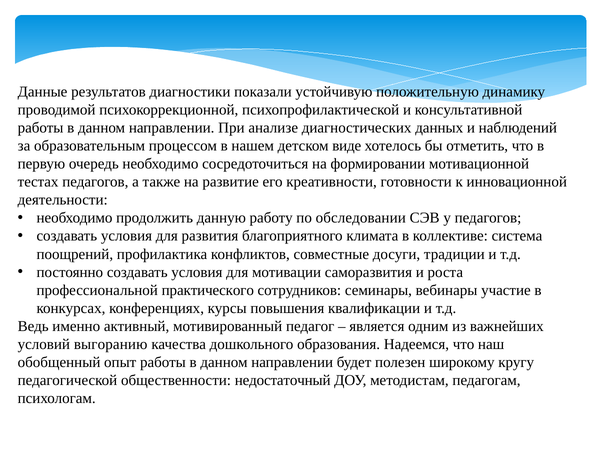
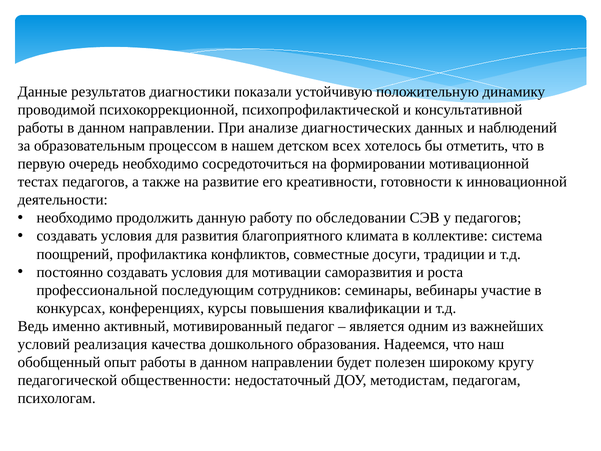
виде: виде -> всех (347, 146)
практического: практического -> последующим (208, 290)
выгоранию: выгоранию -> реализация (111, 344)
